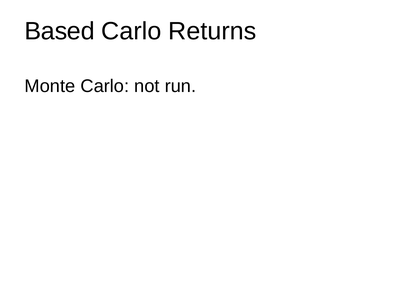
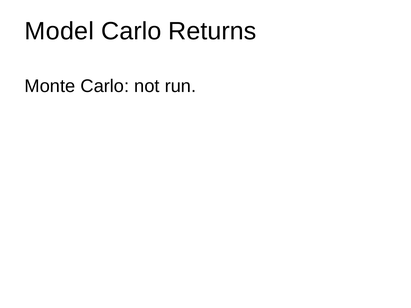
Based: Based -> Model (59, 31)
